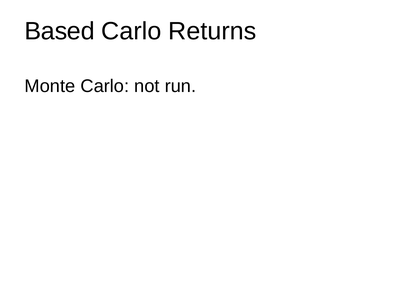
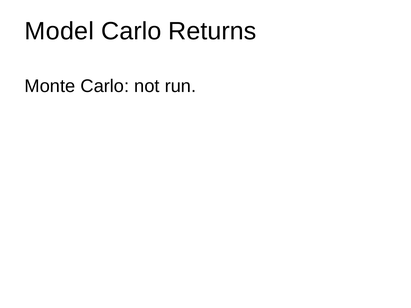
Based: Based -> Model (59, 31)
